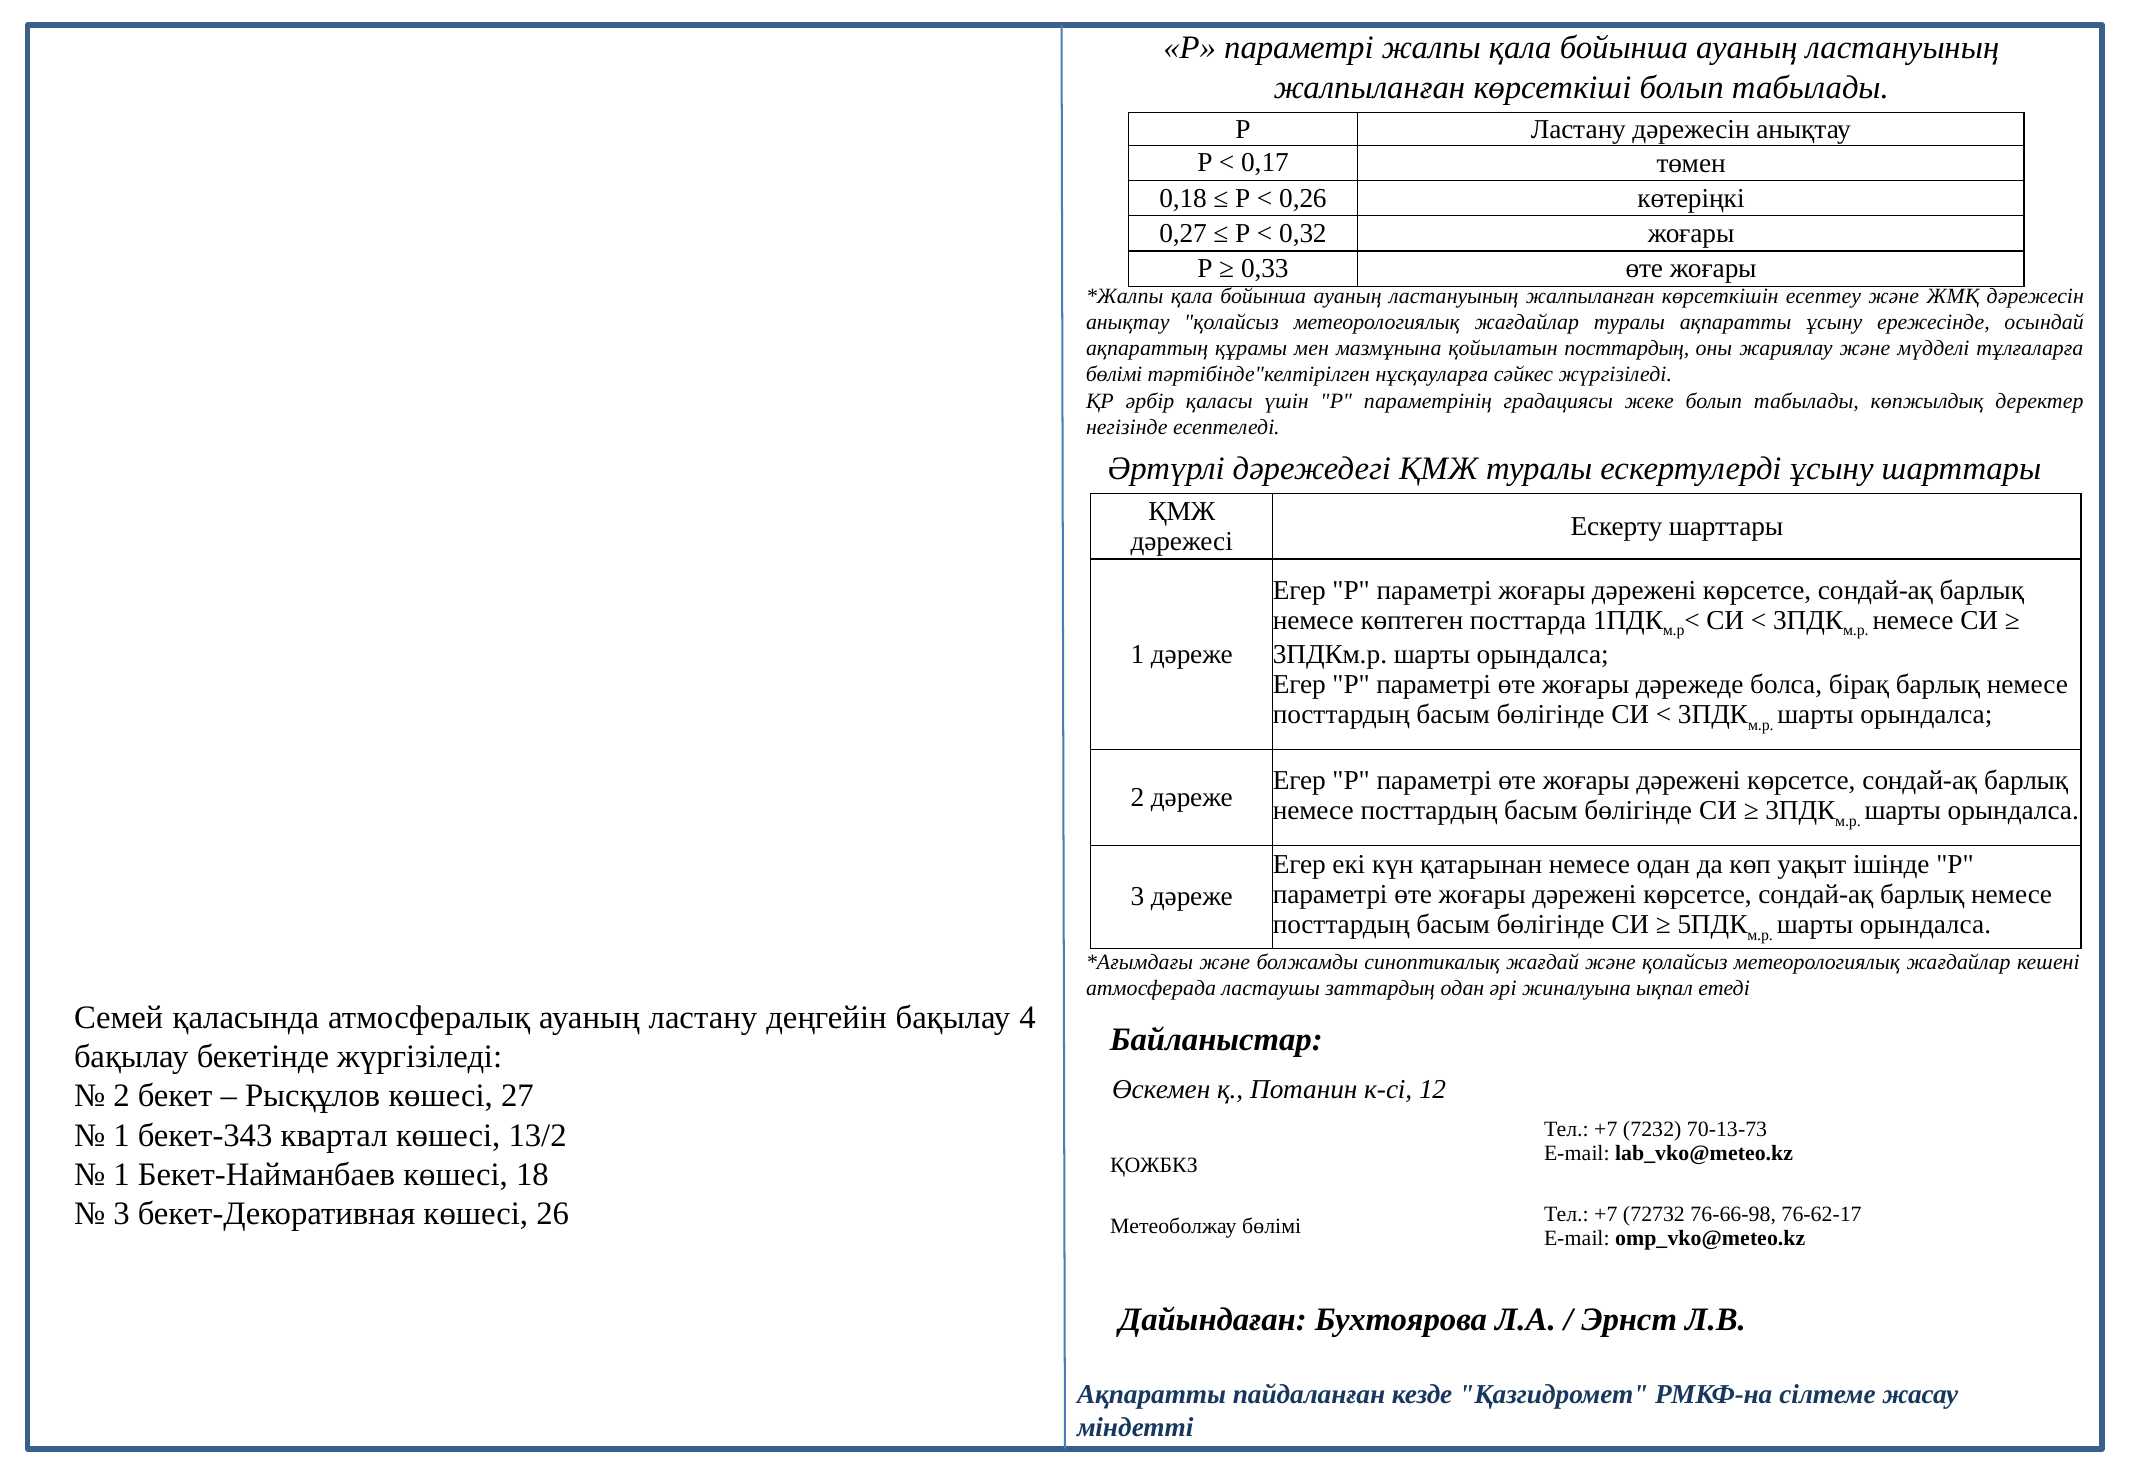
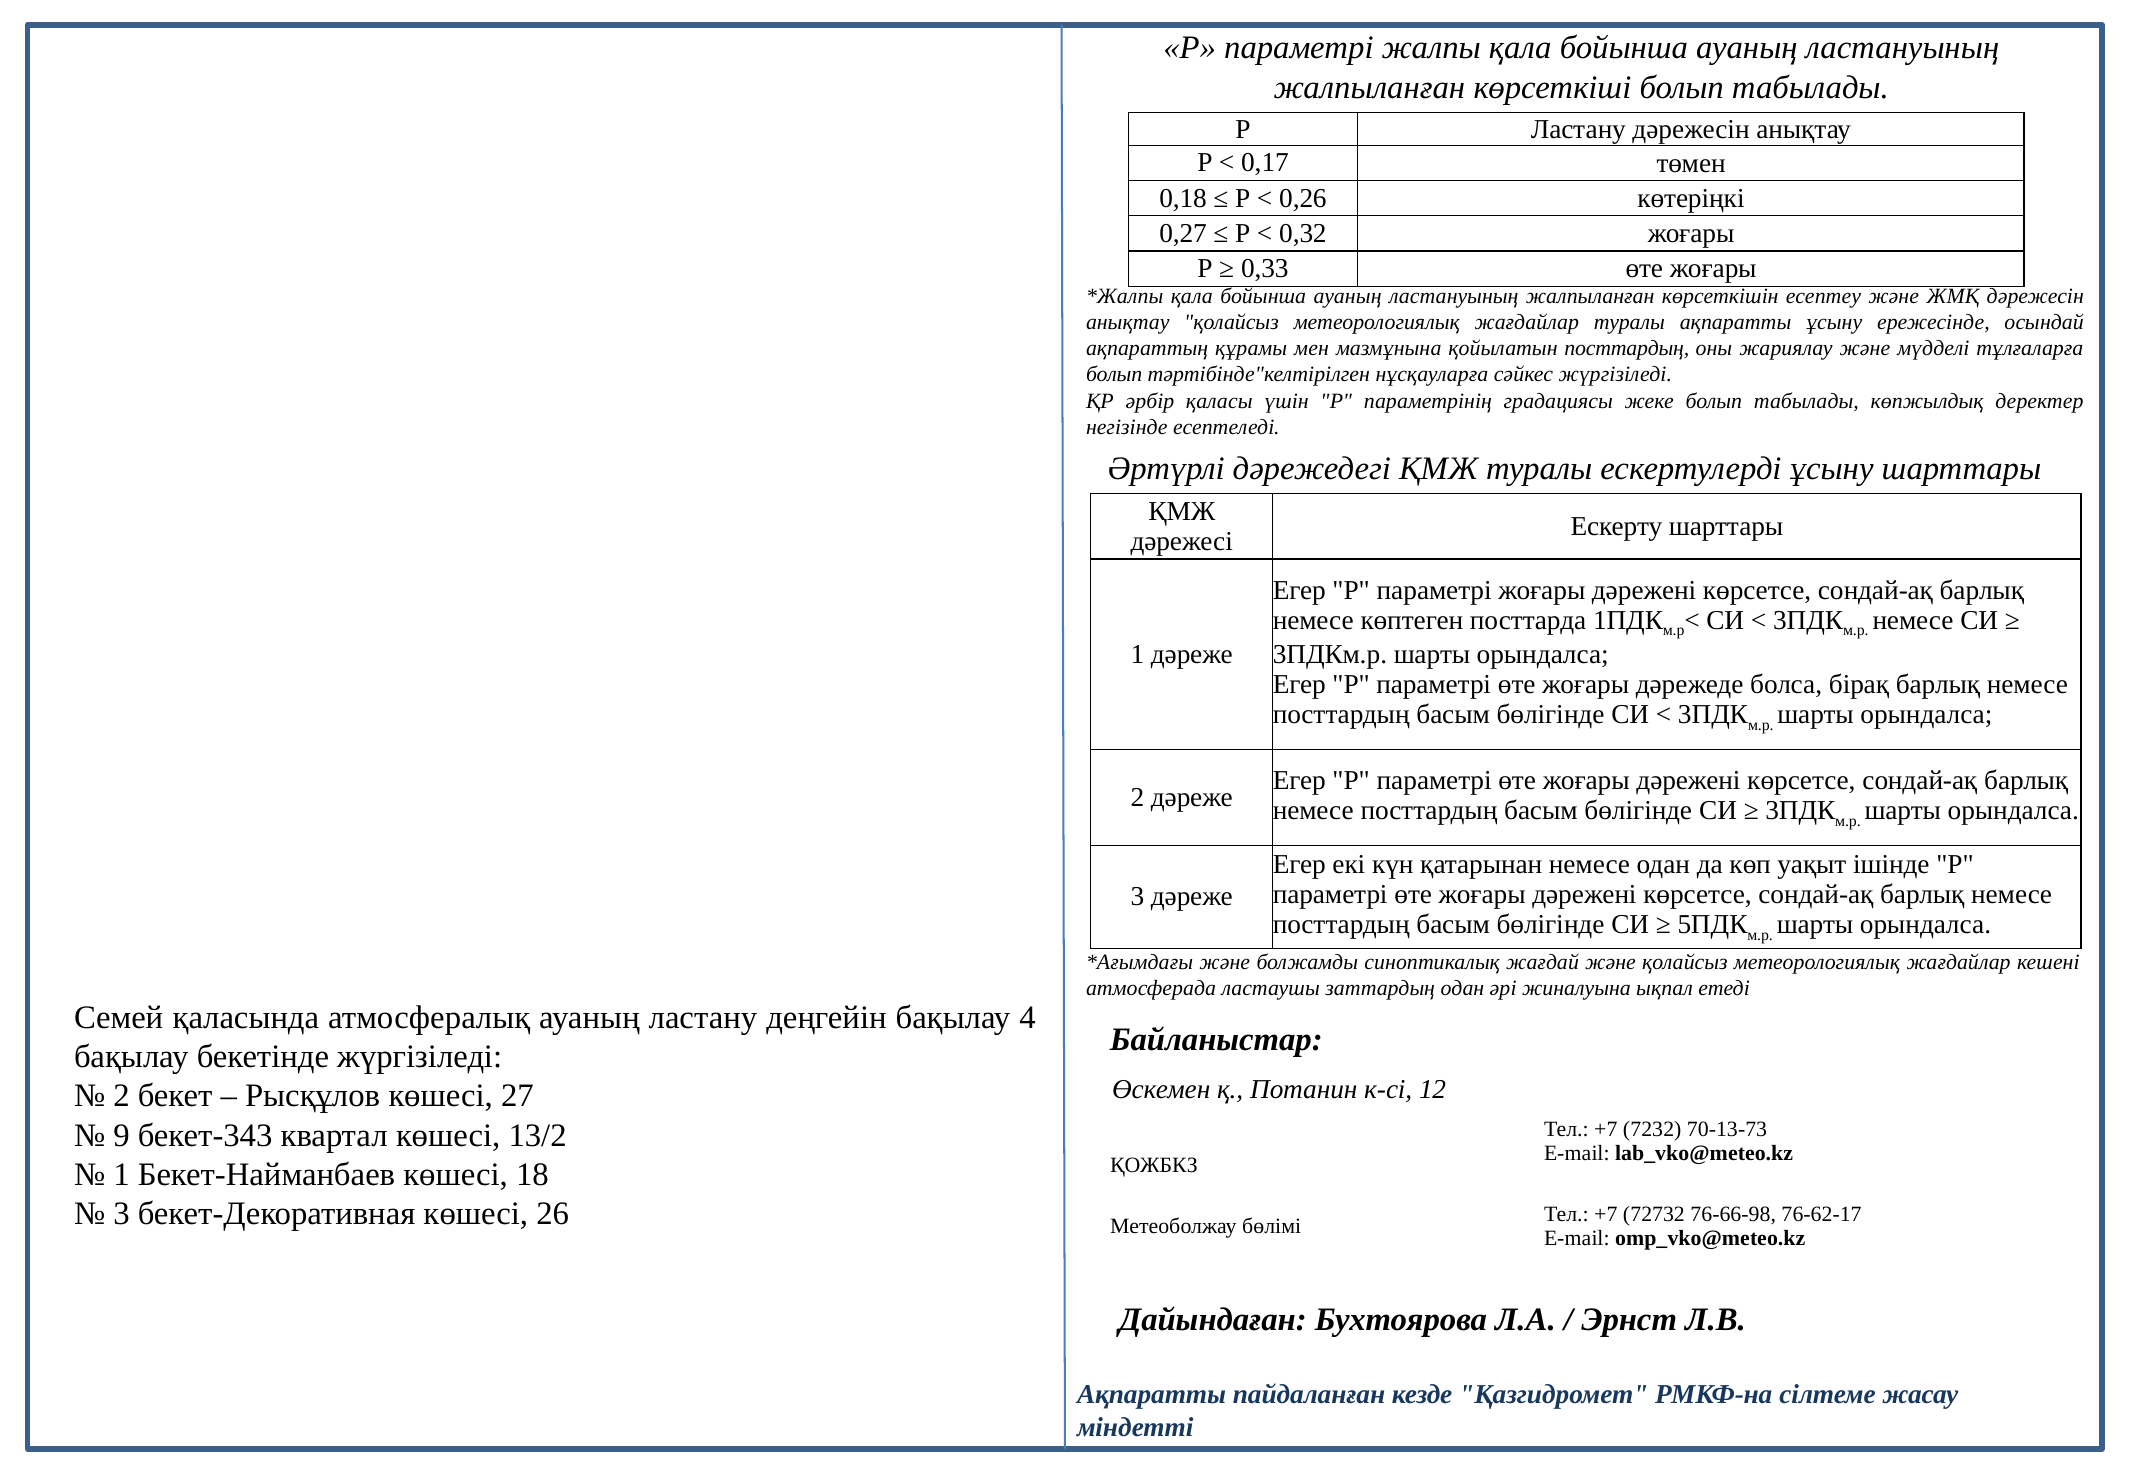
бөлімі: бөлімі -> болып (1114, 375)
1: 1 -> 9 (122, 1136)
